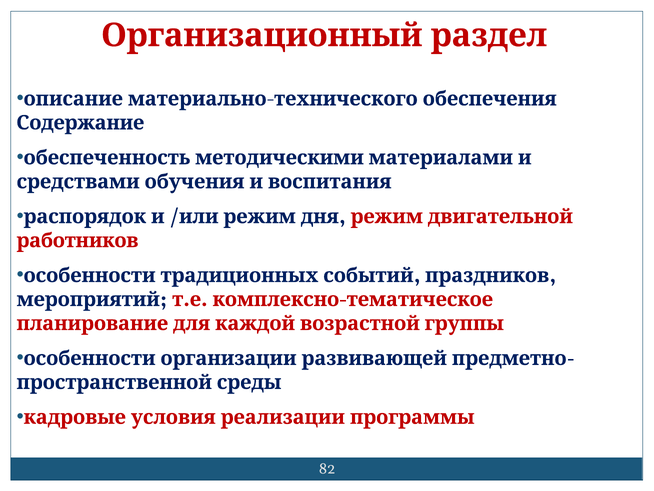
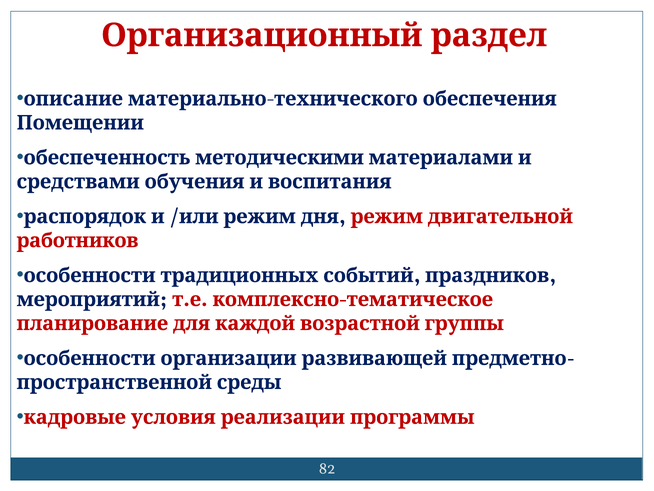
Содержание: Содержание -> Помещении (80, 123)
